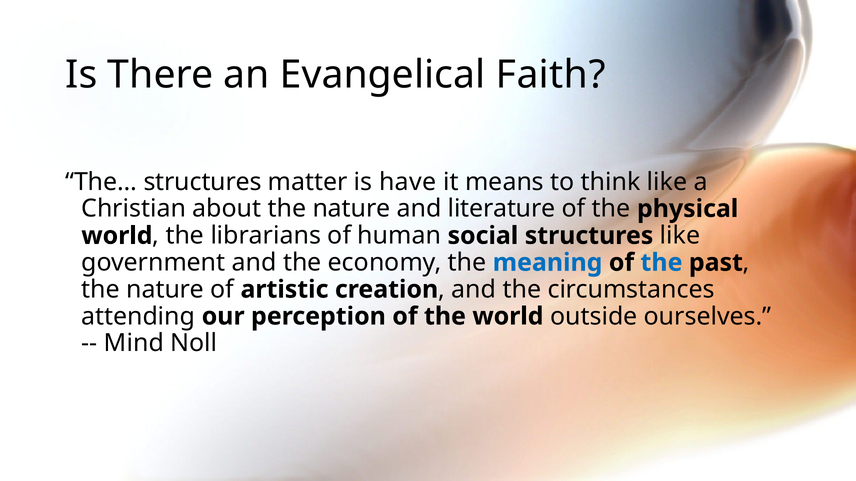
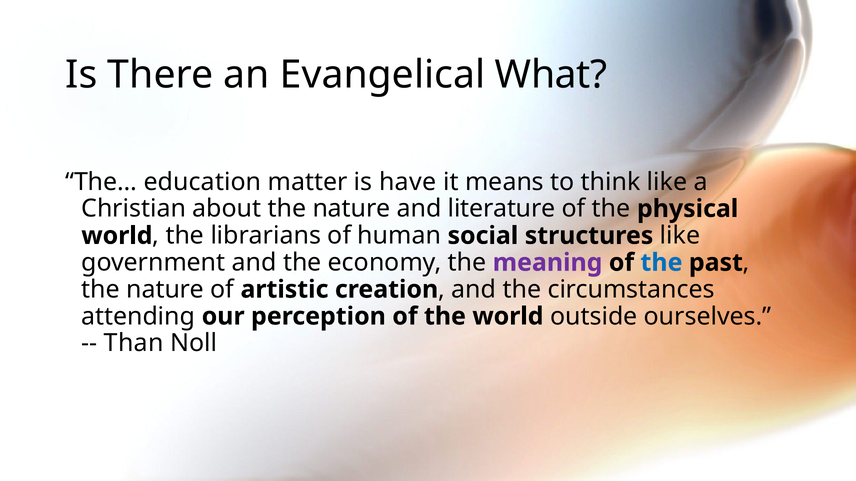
Faith: Faith -> What (551, 75)
The… structures: structures -> education (202, 182)
meaning colour: blue -> purple (548, 263)
Mind: Mind -> Than (134, 344)
